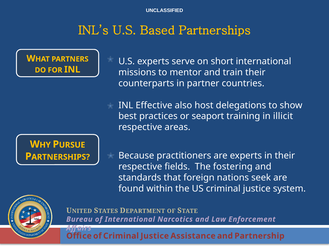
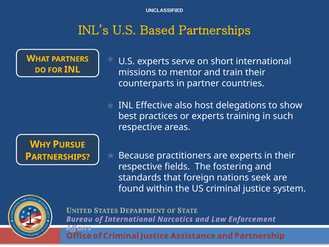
or seaport: seaport -> experts (208, 116)
illicit: illicit -> such (283, 116)
